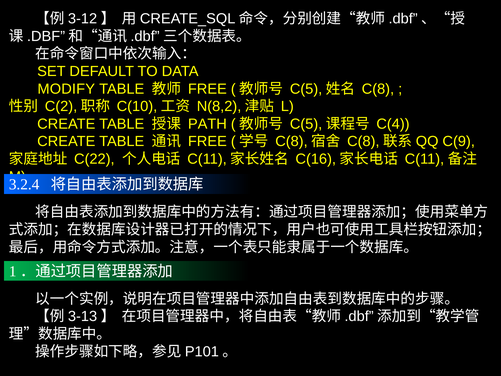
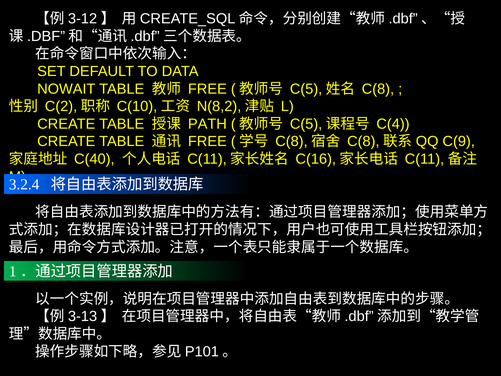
MODIFY: MODIFY -> NOWAIT (66, 89)
C(22: C(22 -> C(40 (94, 159)
